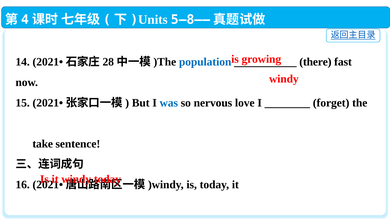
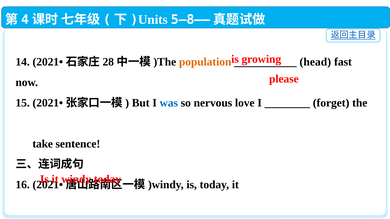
population colour: blue -> orange (205, 62)
there: there -> head (315, 62)
windy: windy -> please (284, 79)
